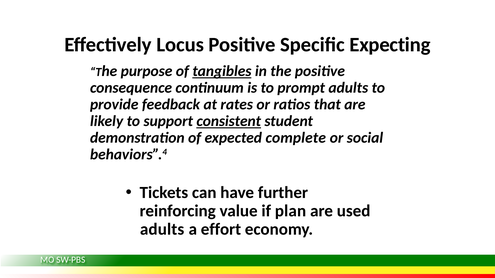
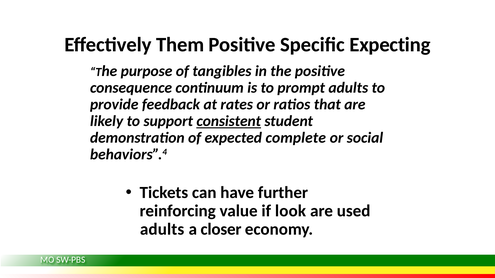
Locus: Locus -> Them (180, 45)
tangibles underline: present -> none (222, 71)
plan: plan -> look (291, 211)
effort: effort -> closer (221, 230)
